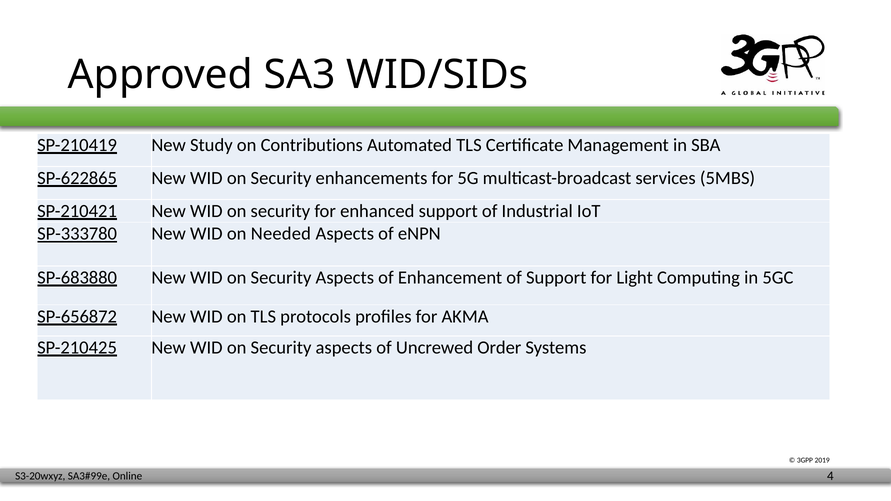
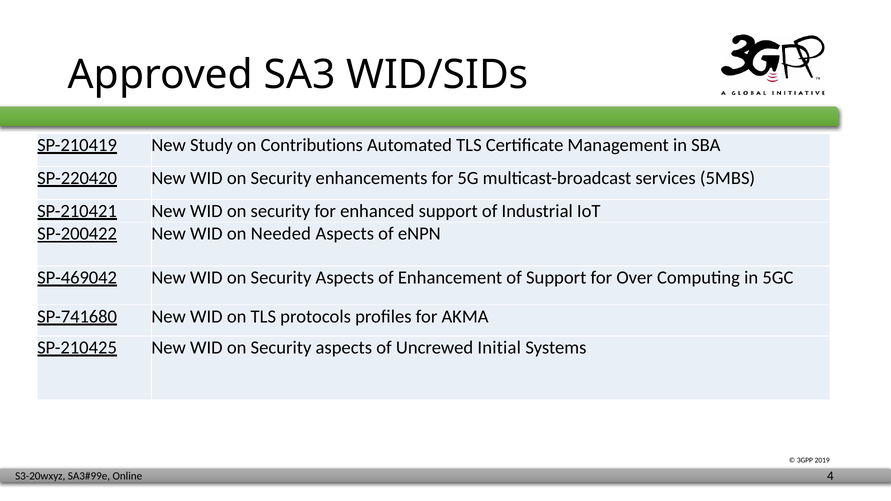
SP-622865: SP-622865 -> SP-220420 (77, 178)
SP-333780: SP-333780 -> SP-200422 (77, 234)
SP-683880: SP-683880 -> SP-469042 (77, 278)
Light: Light -> Over (635, 278)
SP-656872: SP-656872 -> SP-741680 (77, 316)
Order: Order -> Initial (499, 348)
